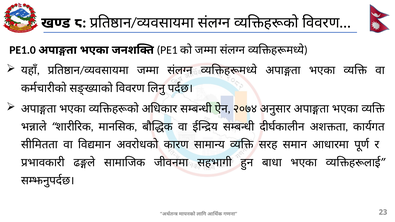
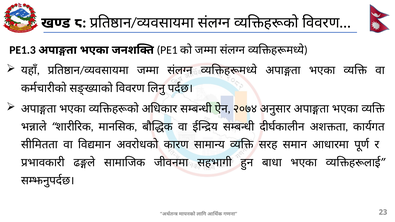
PE1.0: PE1.0 -> PE1.3 (23, 50)
